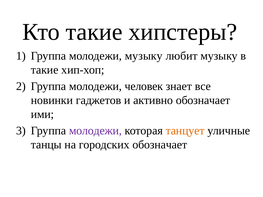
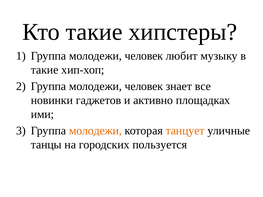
музыку: музыку -> человек (144, 56)
активно обозначает: обозначает -> площадках (203, 100)
молодежи colour: purple -> orange (95, 131)
городских обозначает: обозначает -> пользуется (160, 145)
